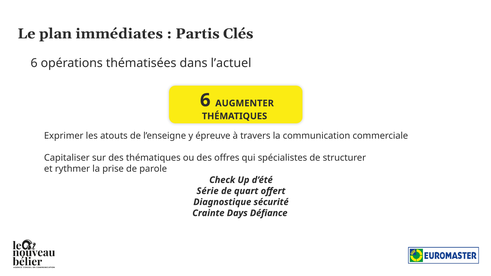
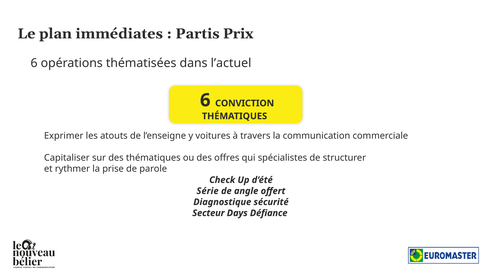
Clés: Clés -> Prix (238, 34)
AUGMENTER: AUGMENTER -> CONVICTION (245, 103)
épreuve: épreuve -> voitures (213, 136)
quart: quart -> angle (246, 191)
Crainte: Crainte -> Secteur (208, 213)
